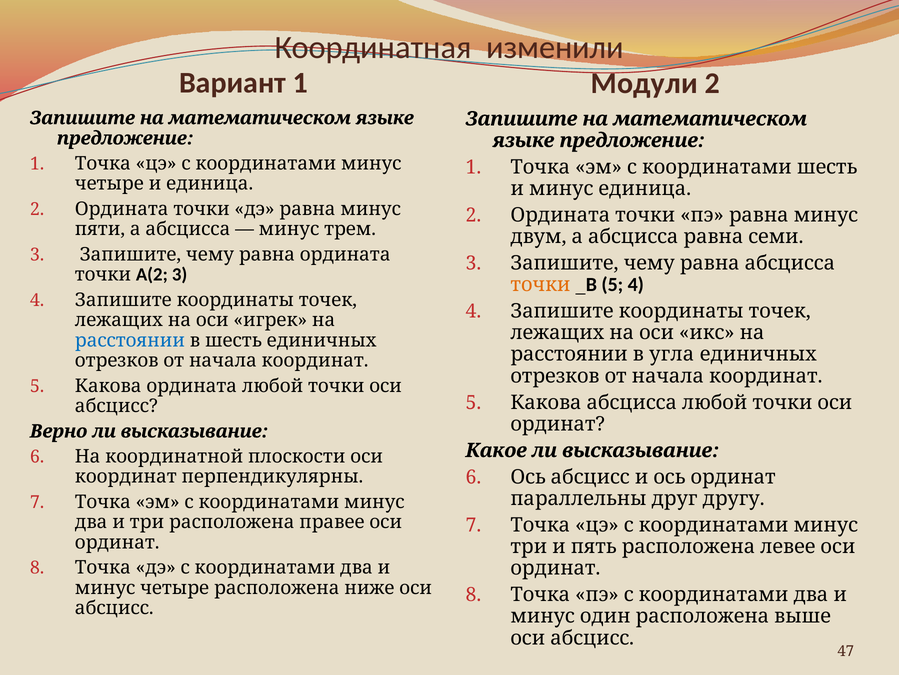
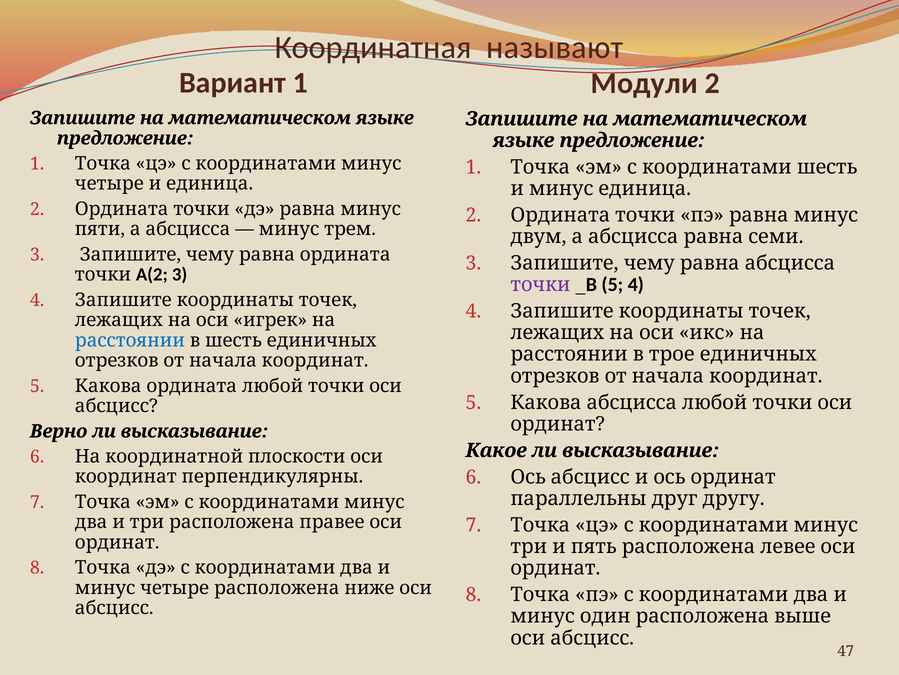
изменили: изменили -> называют (555, 47)
точки colour: orange -> purple (540, 284)
угла: угла -> трое (672, 354)
